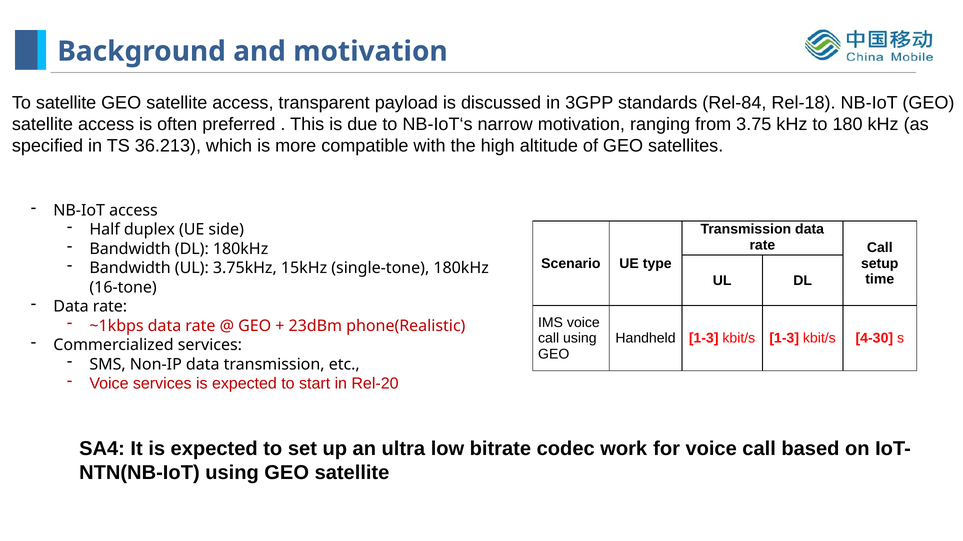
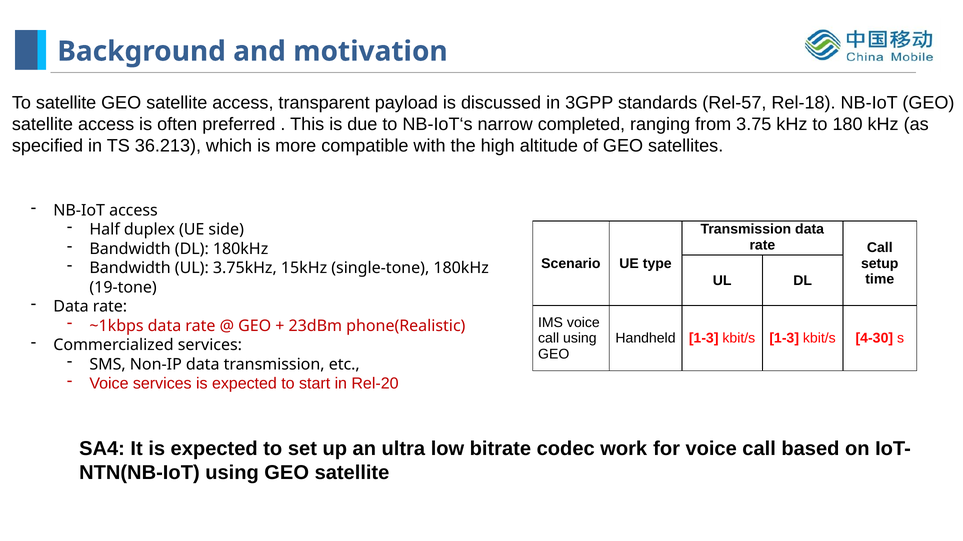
Rel-84: Rel-84 -> Rel-57 (734, 103)
narrow motivation: motivation -> completed (581, 124)
16-tone: 16-tone -> 19-tone (123, 288)
